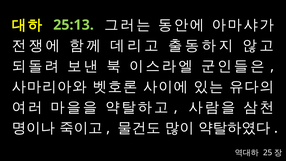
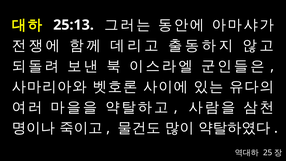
25:13 colour: light green -> white (73, 25)
